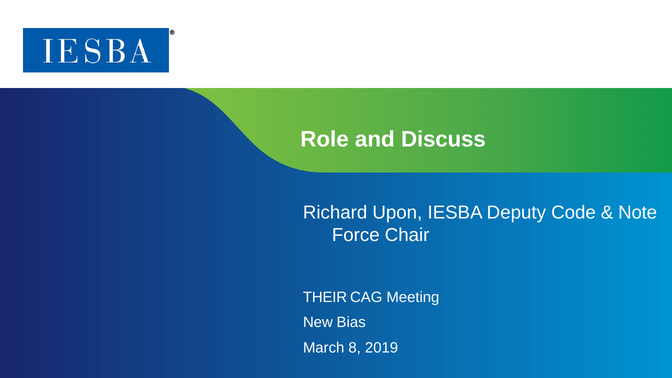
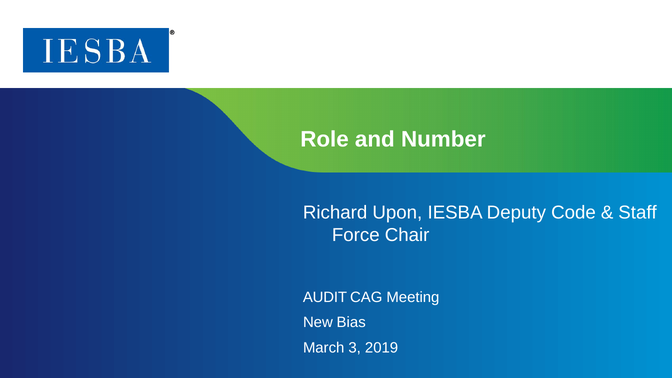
Discuss: Discuss -> Number (443, 139)
Note: Note -> Staff (638, 213)
THEIR: THEIR -> AUDIT (325, 297)
8: 8 -> 3 (355, 348)
